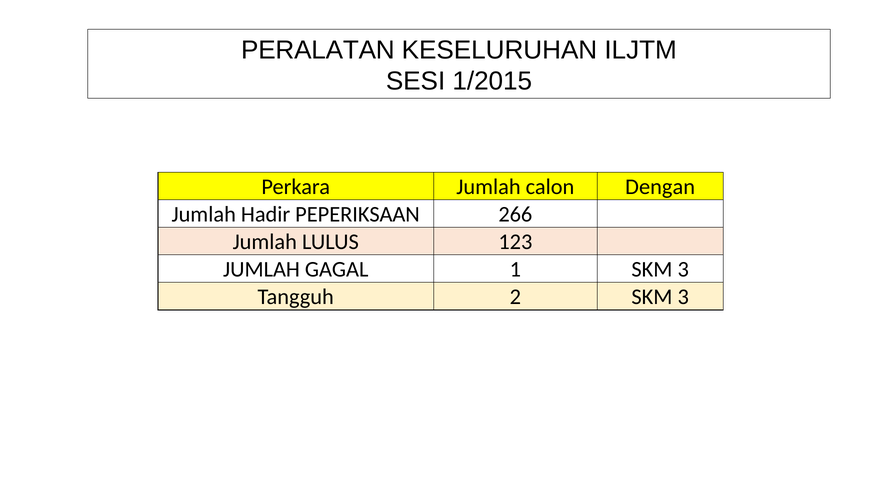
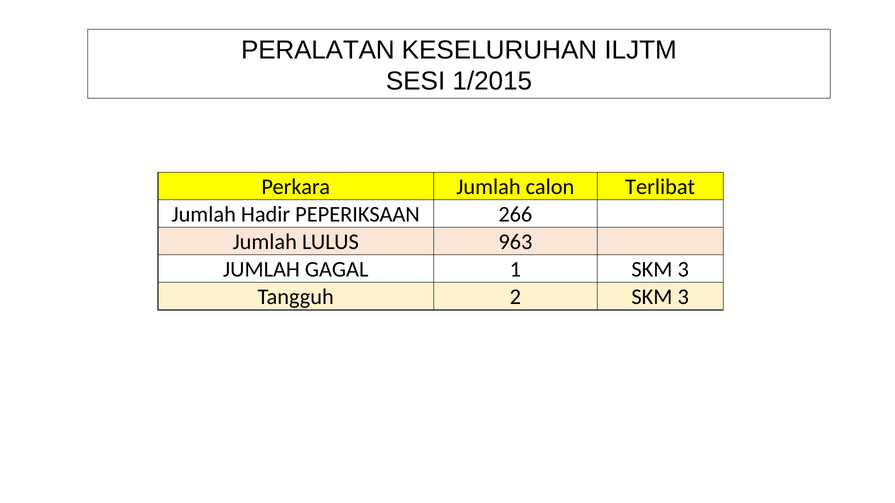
Dengan: Dengan -> Terlibat (660, 187)
123: 123 -> 963 (515, 242)
